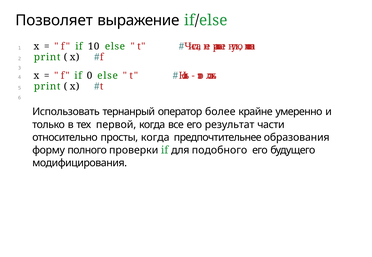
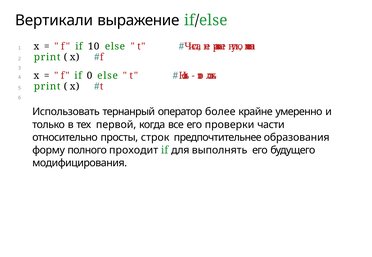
Позволяет: Позволяет -> Вертикали (54, 20)
результат: результат -> проверки (230, 125)
просты когда: когда -> строк (155, 138)
проверки: проверки -> проходит (134, 150)
подобного: подобного -> выполнять (220, 150)
